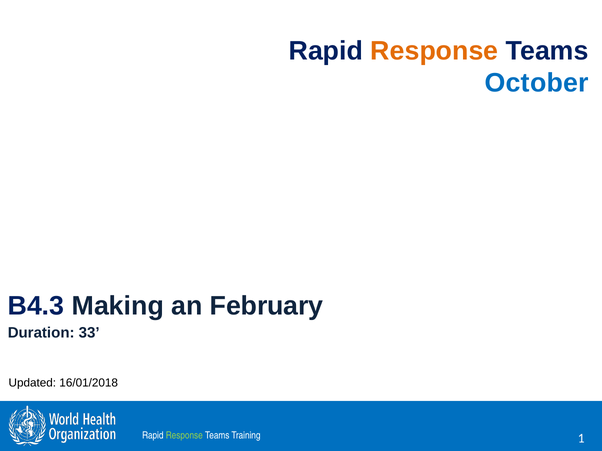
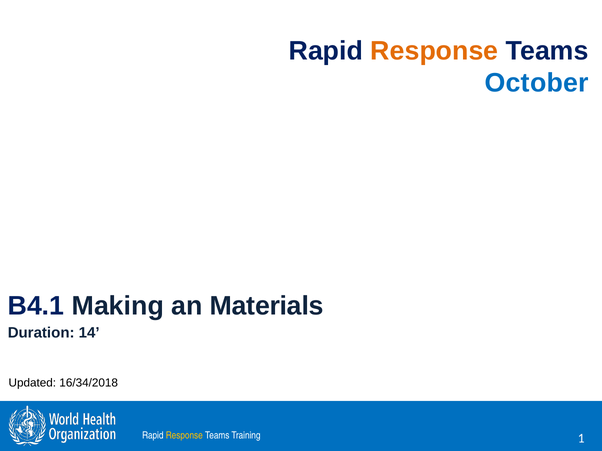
B4.3: B4.3 -> B4.1 (36, 306)
February: February -> Materials (267, 306)
33: 33 -> 14 (89, 333)
16/01/2018: 16/01/2018 -> 16/34/2018 (89, 384)
Response colour: light green -> yellow (184, 436)
